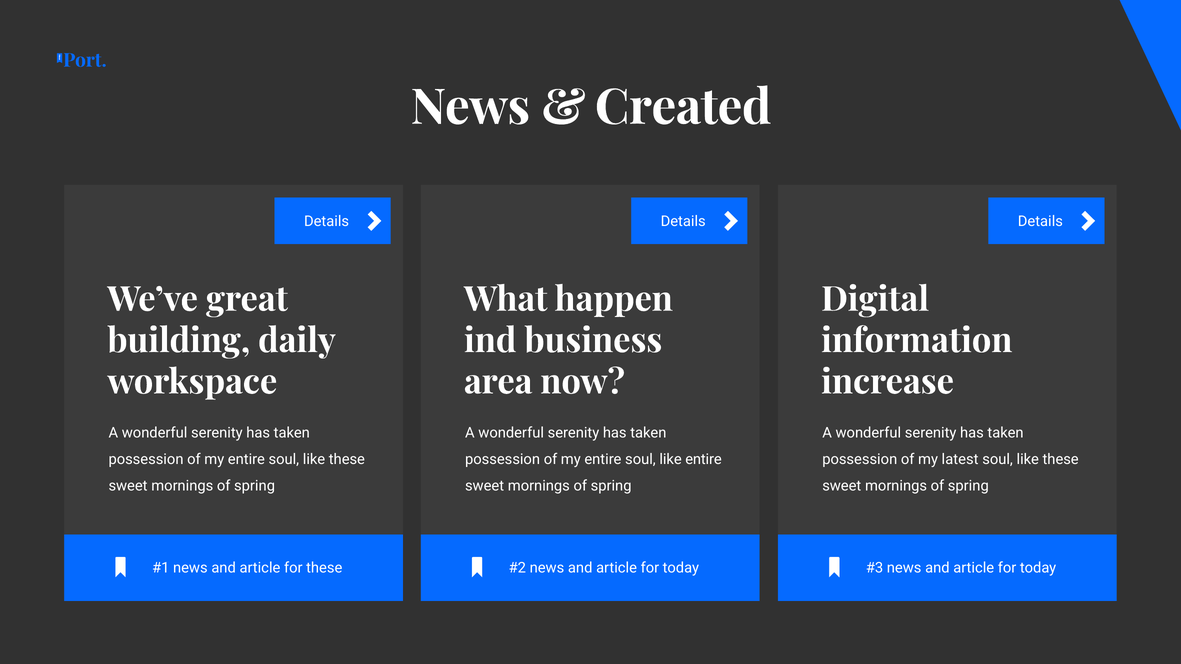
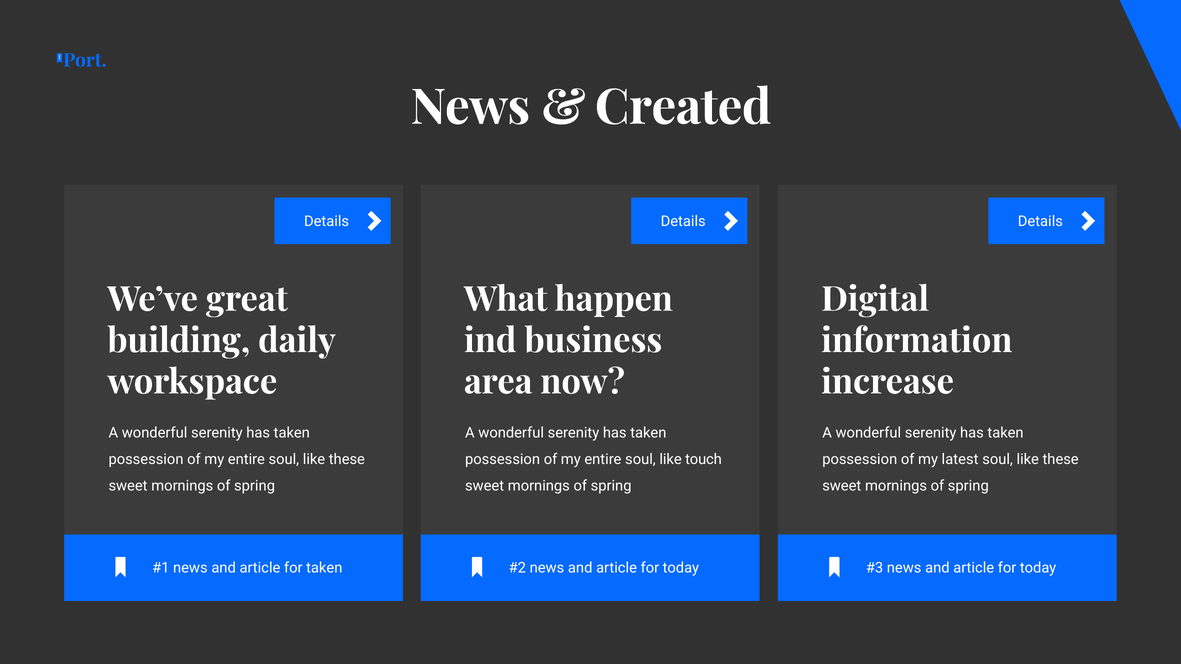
like entire: entire -> touch (703, 460)
for these: these -> taken (324, 568)
